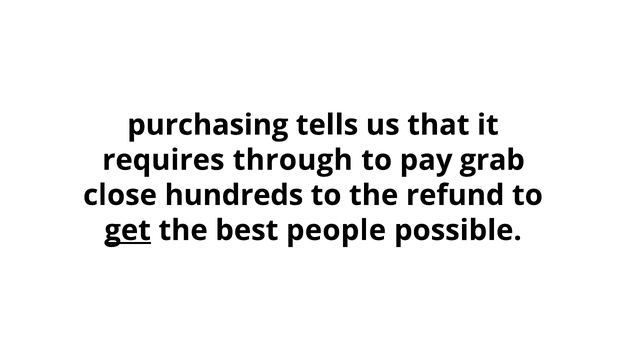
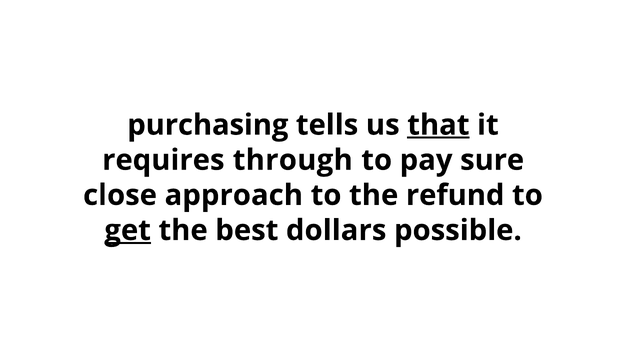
that underline: none -> present (438, 125)
grab: grab -> sure (492, 160)
hundreds: hundreds -> approach (234, 195)
people: people -> dollars (336, 230)
